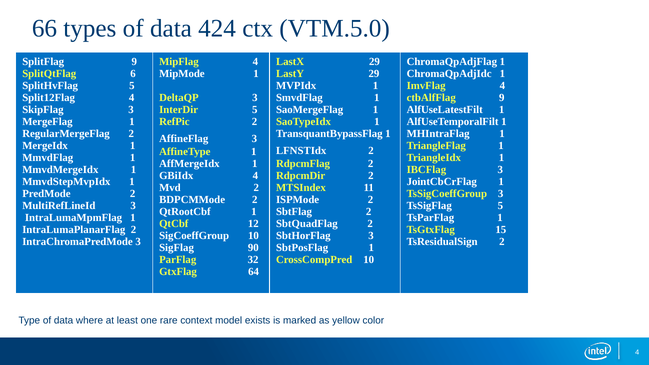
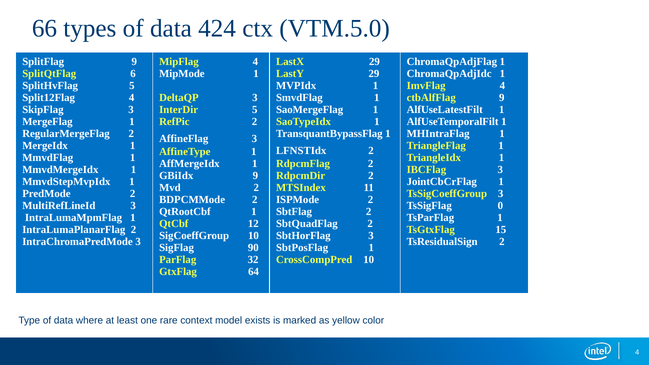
GBiIdx 4: 4 -> 9 (255, 176)
TsSigFlag 5: 5 -> 0 (500, 206)
